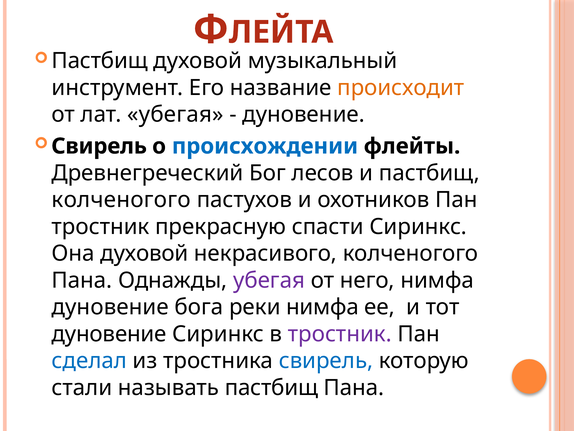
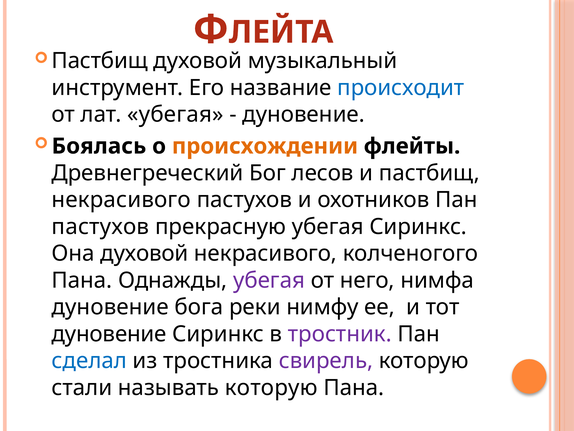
происходит colour: orange -> blue (401, 88)
Свирель: Свирель -> Боялась (99, 146)
происхождении colour: blue -> orange (265, 146)
колченогого: колченогого -> некрасивого (121, 200)
тростник: тростник -> пастухов (100, 226)
прекрасную спасти: спасти -> убегая (328, 226)
реки нимфа: нимфа -> нимфу (322, 307)
свирель colour: blue -> purple (326, 360)
называть пастбищ: пастбищ -> которую (271, 387)
